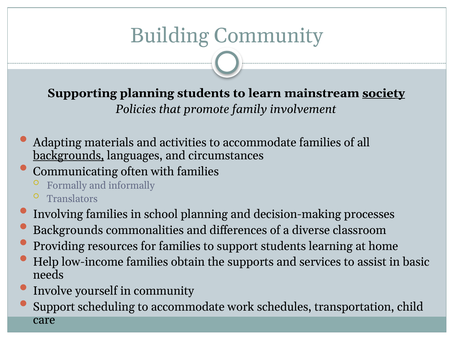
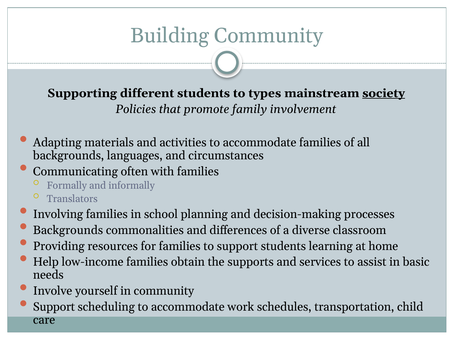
Supporting planning: planning -> different (147, 93)
learn: learn -> types (265, 93)
backgrounds underline: present -> none (69, 156)
